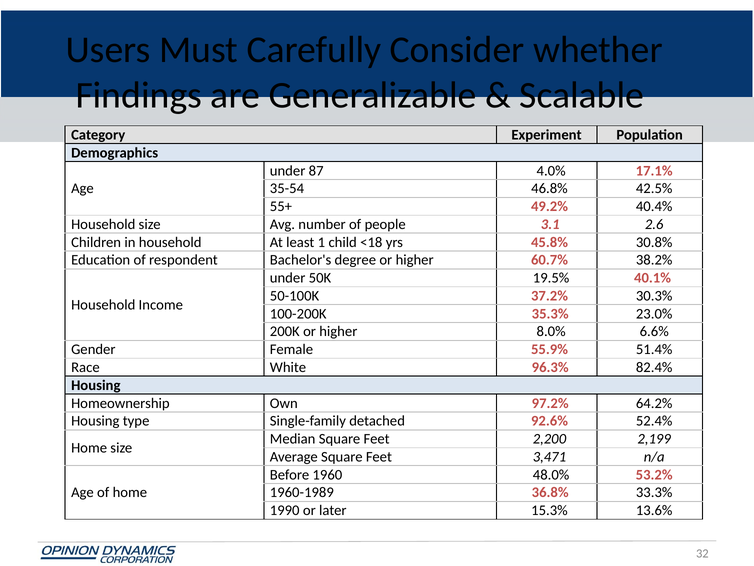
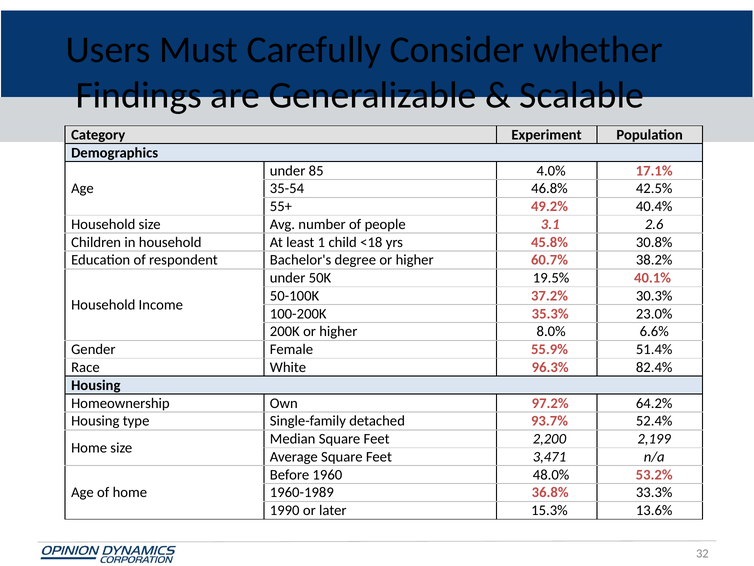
87: 87 -> 85 (316, 171)
92.6%: 92.6% -> 93.7% (549, 421)
